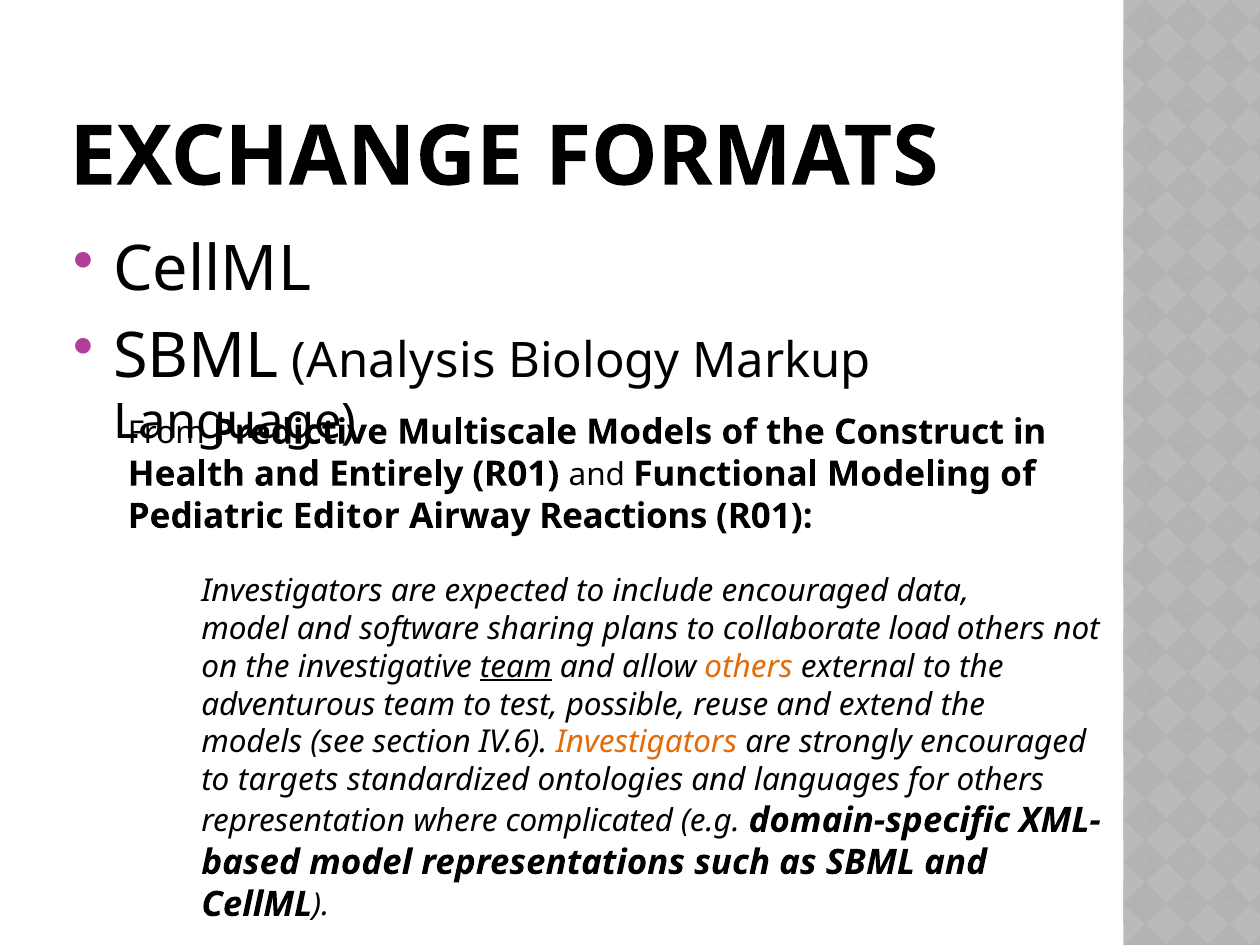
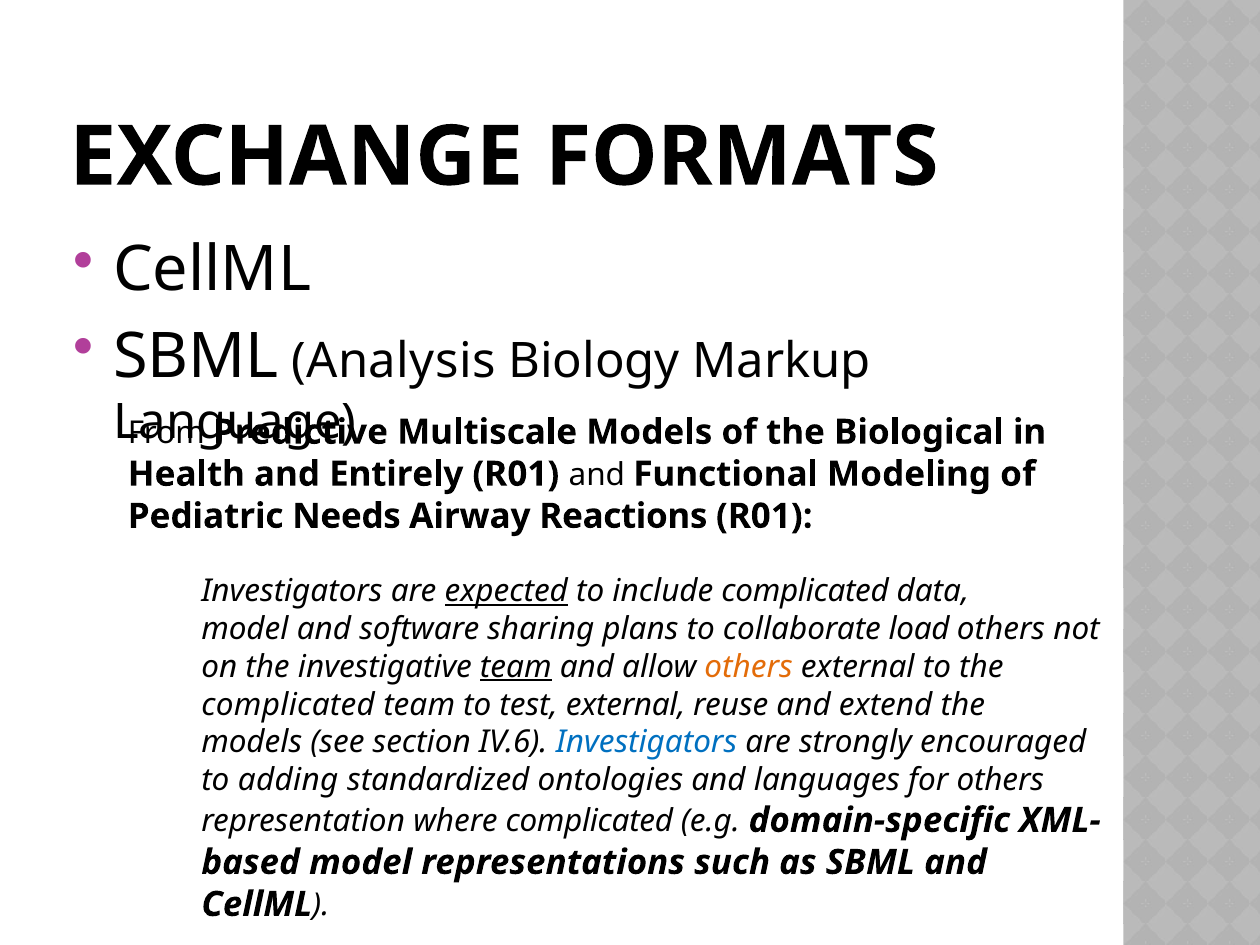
Construct: Construct -> Biological (919, 432)
Editor: Editor -> Needs (347, 516)
expected underline: none -> present (506, 591)
include encouraged: encouraged -> complicated (805, 591)
adventurous: adventurous -> complicated (288, 705)
test possible: possible -> external (626, 705)
Investigators colour: orange -> blue (646, 742)
targets: targets -> adding (288, 780)
